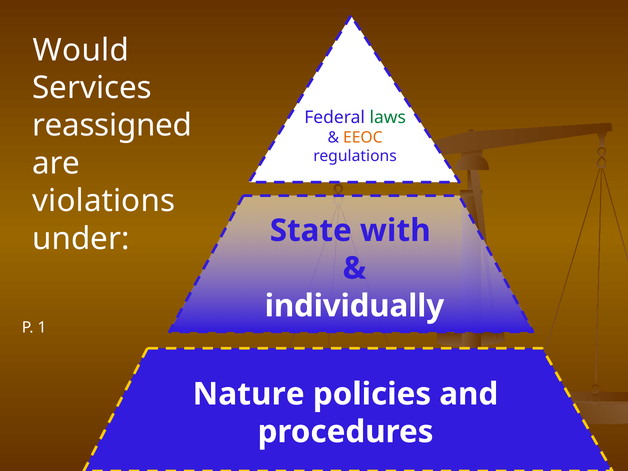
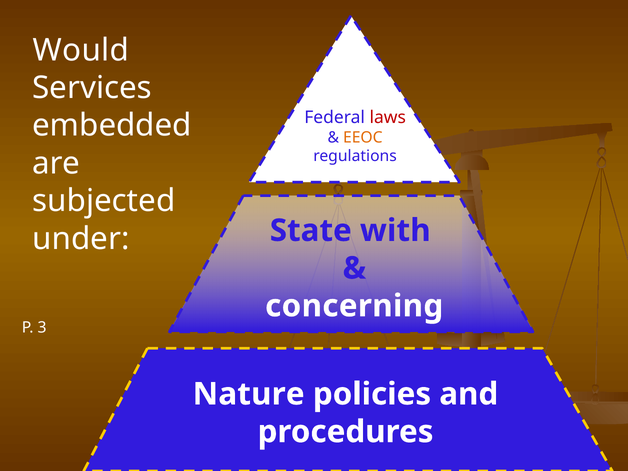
laws colour: green -> red (388, 118)
reassigned: reassigned -> embedded (112, 126)
violations: violations -> subjected (104, 201)
individually: individually -> concerning (354, 306)
1: 1 -> 3 (42, 328)
